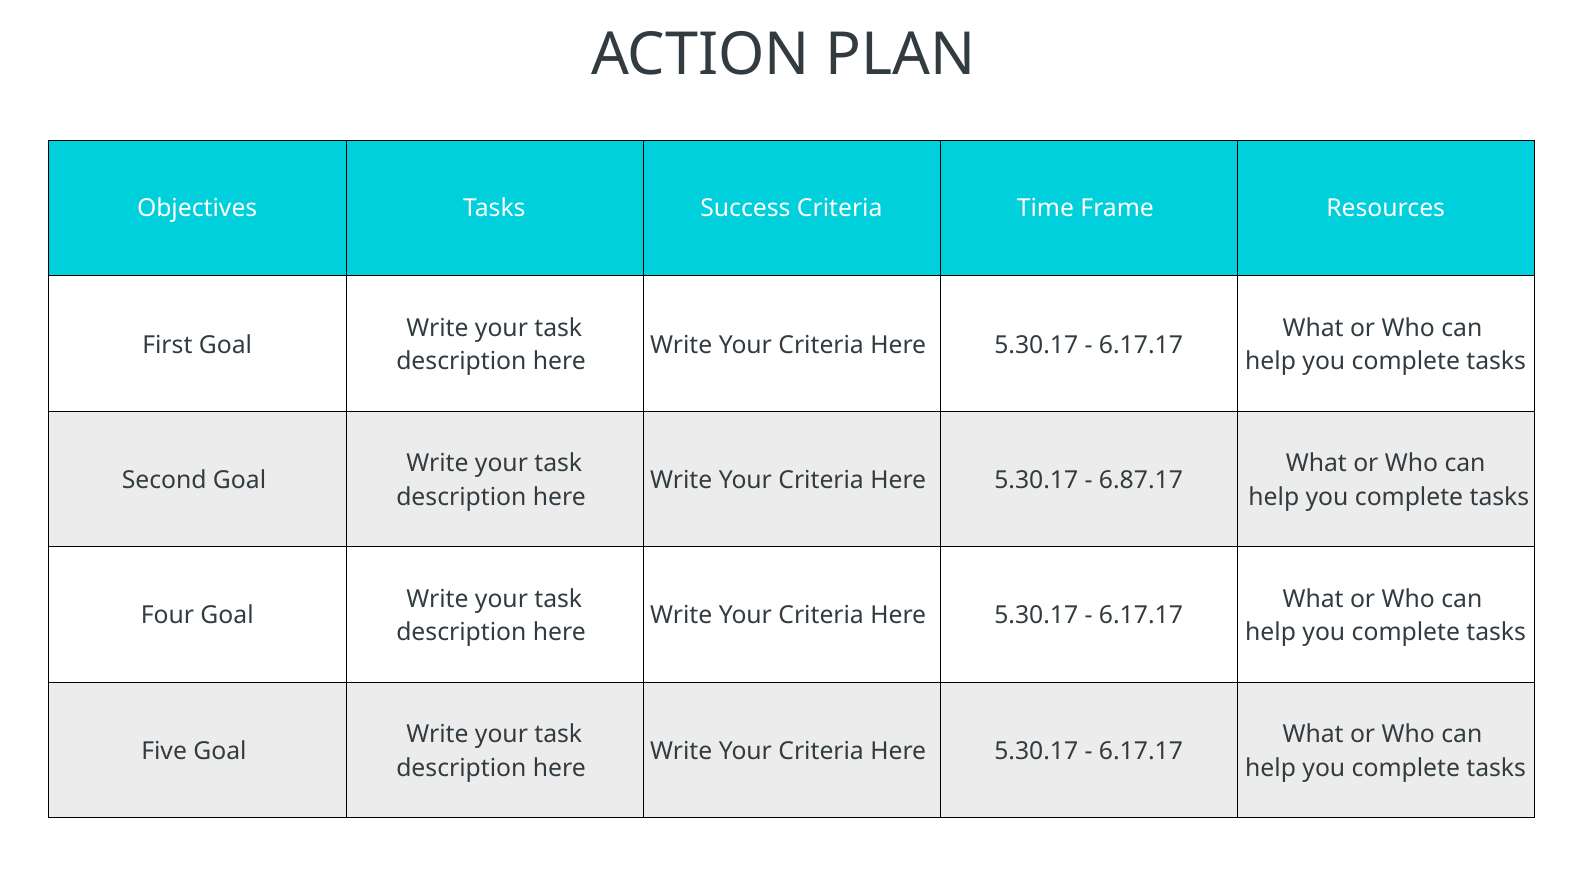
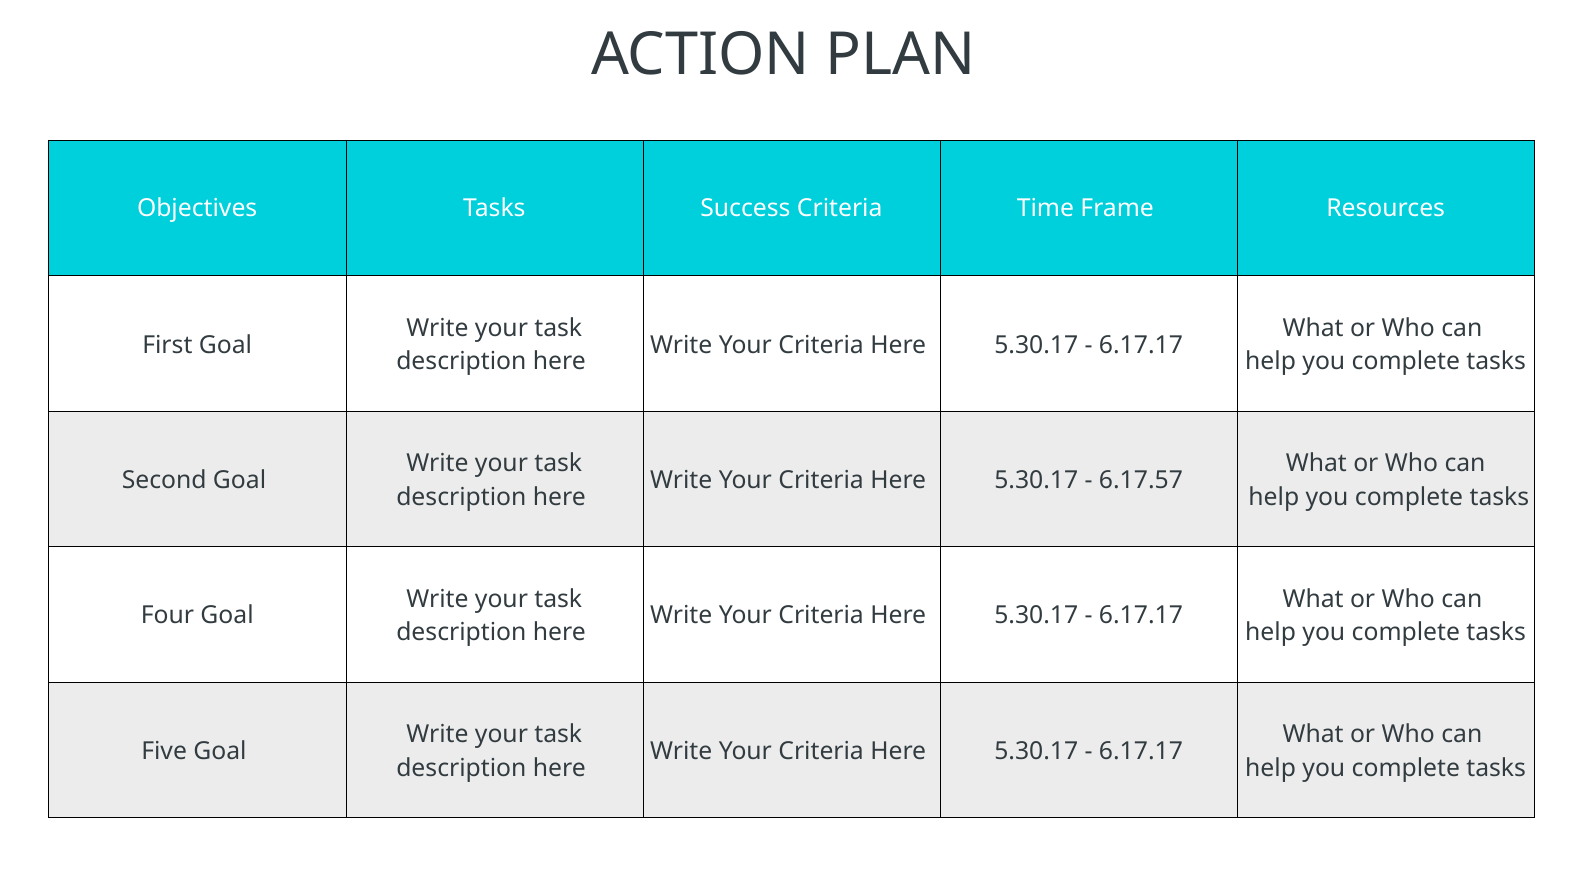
6.87.17: 6.87.17 -> 6.17.57 (1141, 480)
